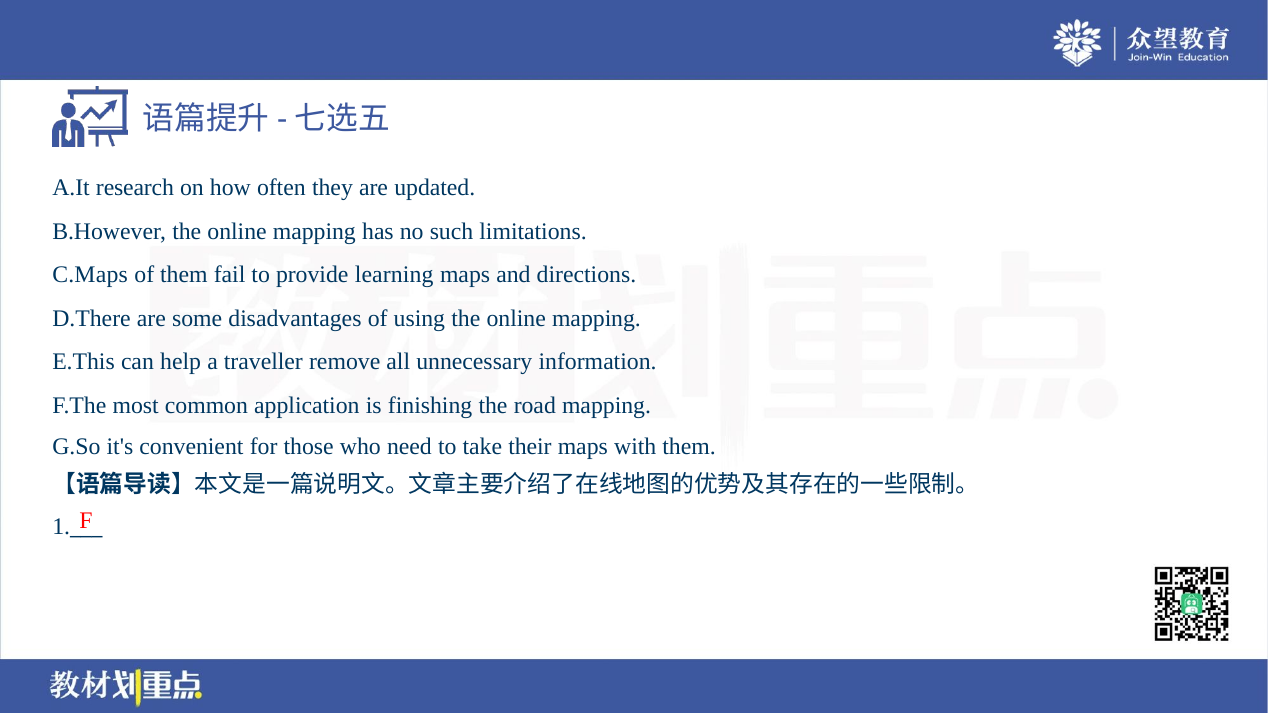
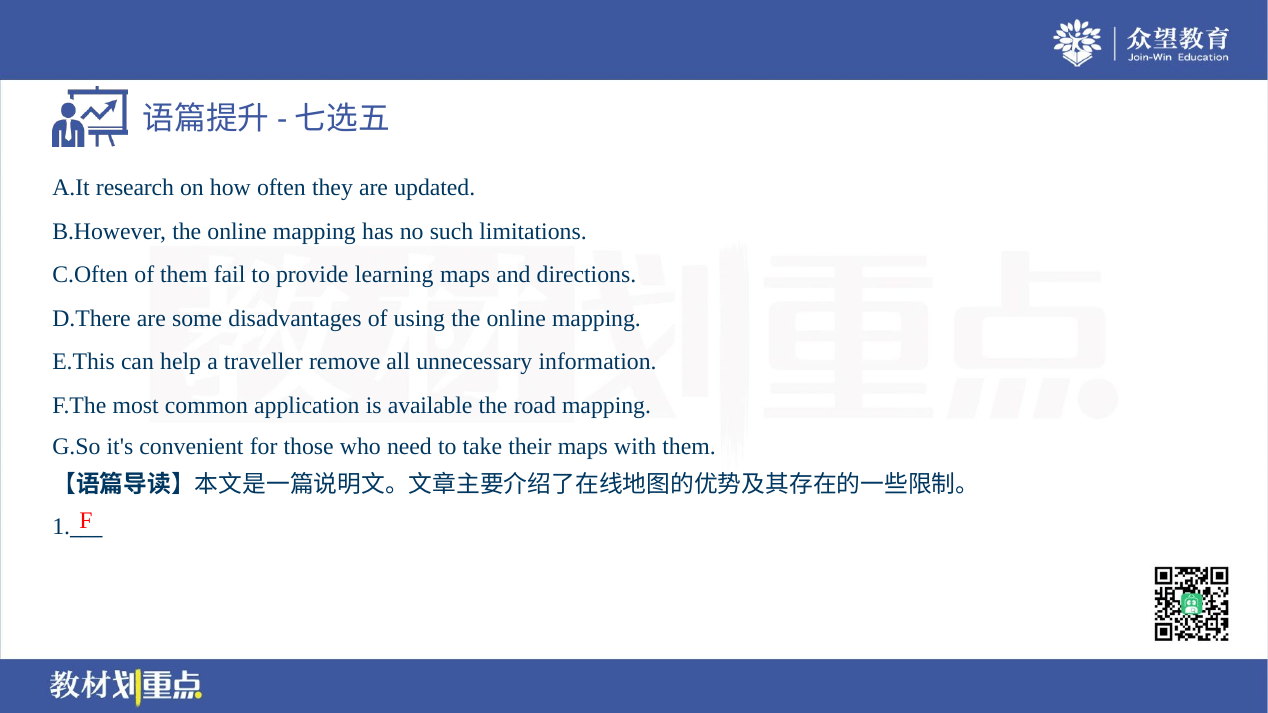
C.Maps: C.Maps -> C.Often (90, 275)
finishing: finishing -> available (430, 406)
